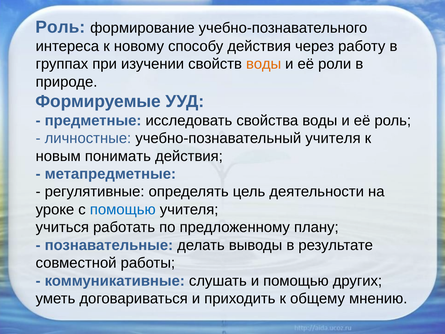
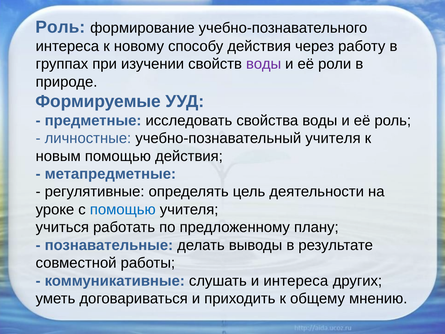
воды colour: orange -> purple (264, 64)
новым понимать: понимать -> помощью (118, 156)
и помощью: помощью -> интереса (296, 281)
